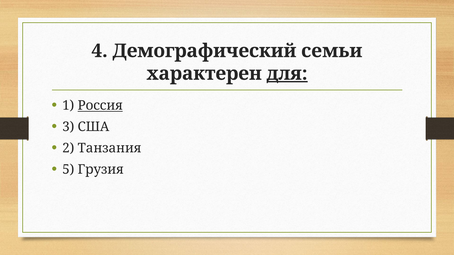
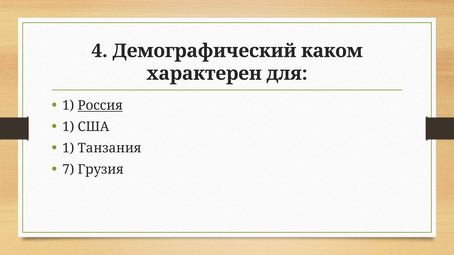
семьи: семьи -> каком (332, 51)
для underline: present -> none (287, 74)
3: 3 -> 1 (68, 127)
2: 2 -> 1 (68, 148)
5: 5 -> 7 (68, 170)
